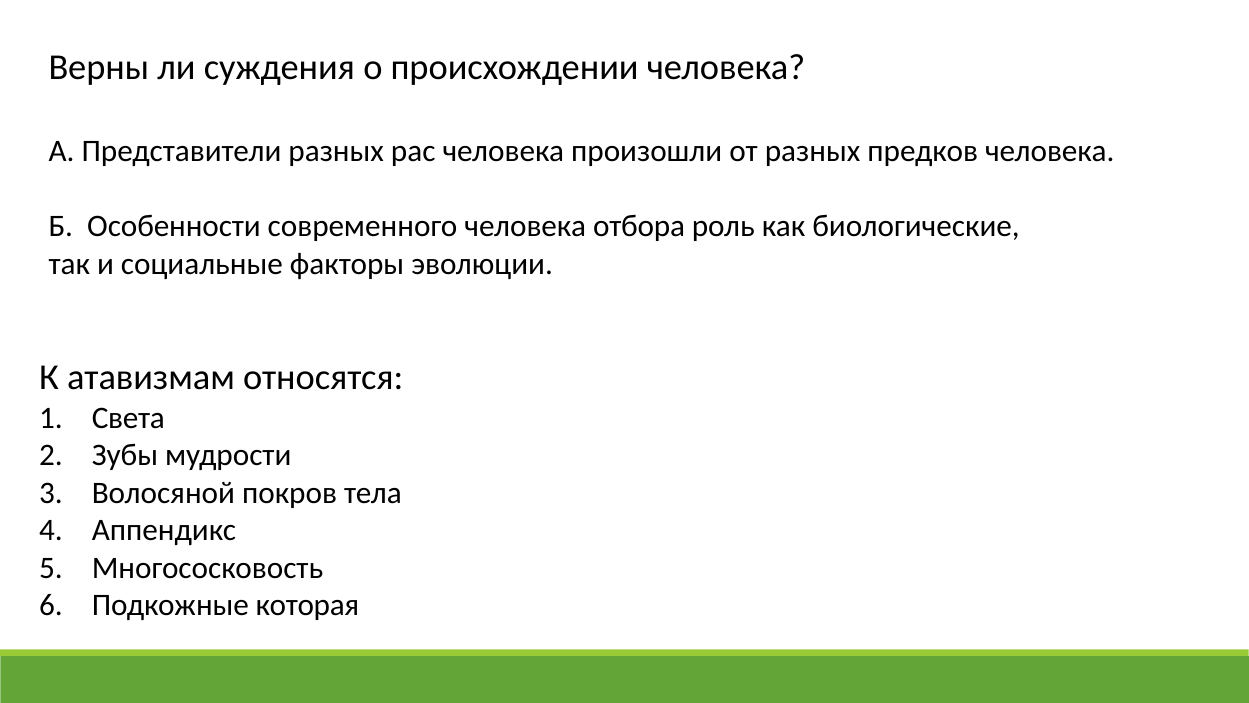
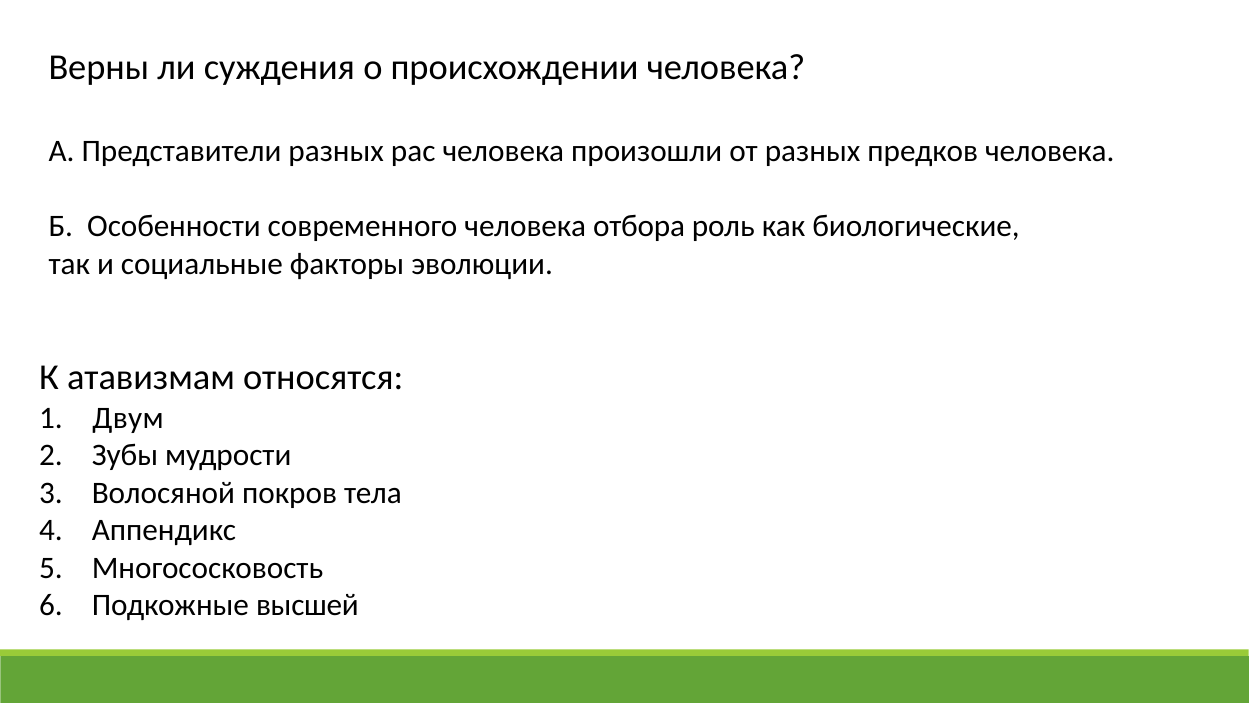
Света: Света -> Двум (128, 418)
которая: которая -> высшей (307, 605)
